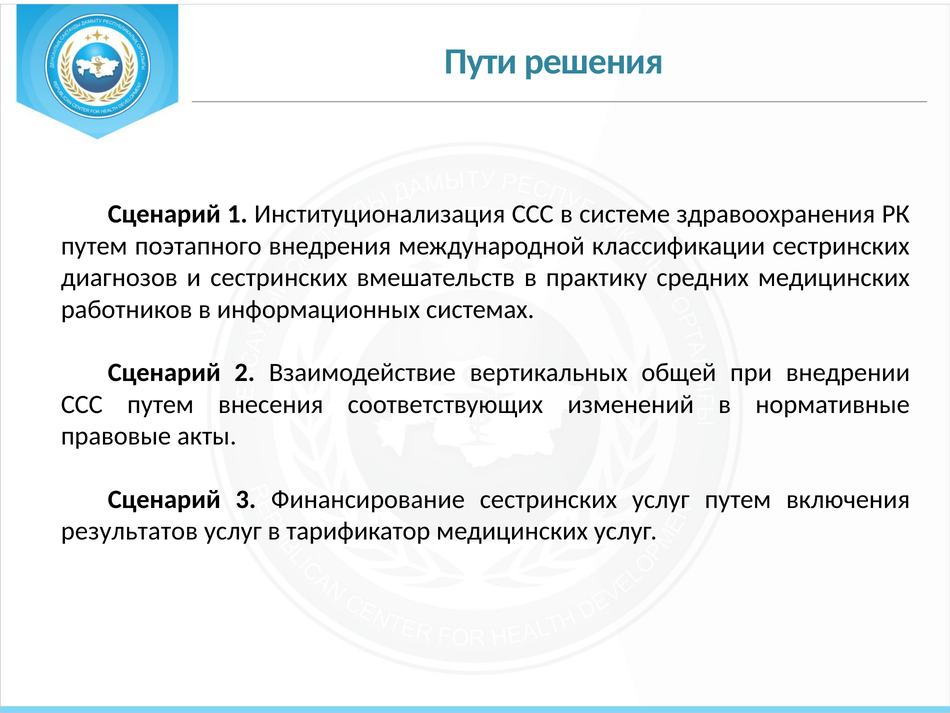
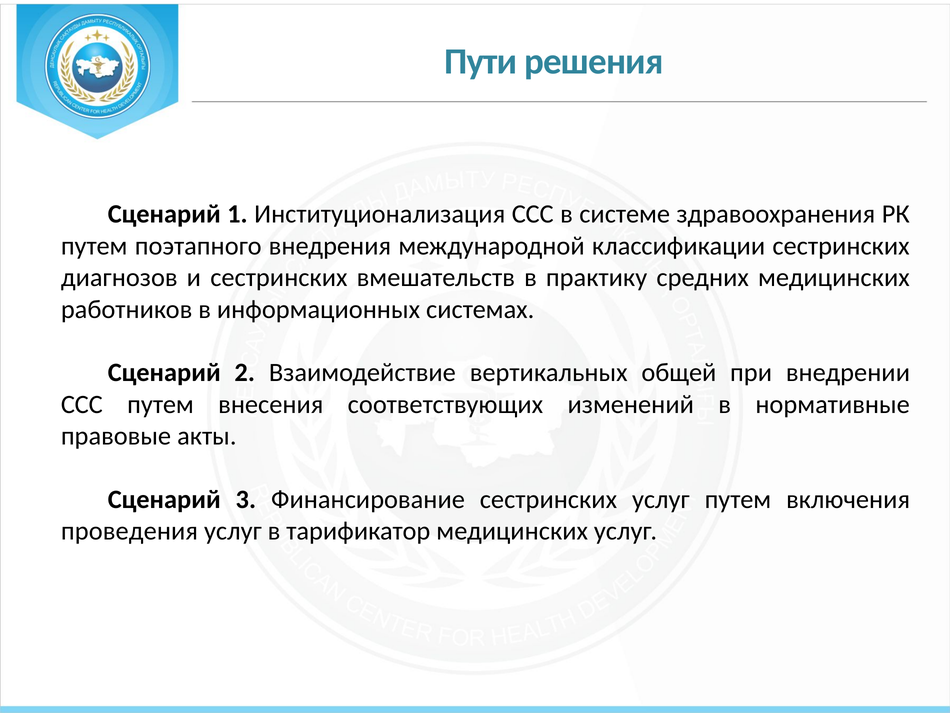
результатов: результатов -> проведения (129, 531)
